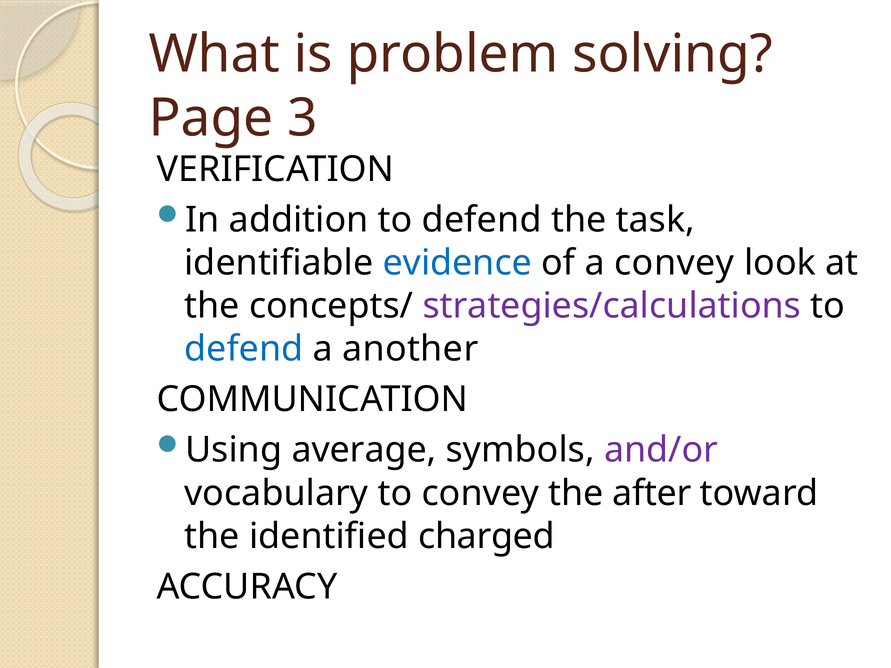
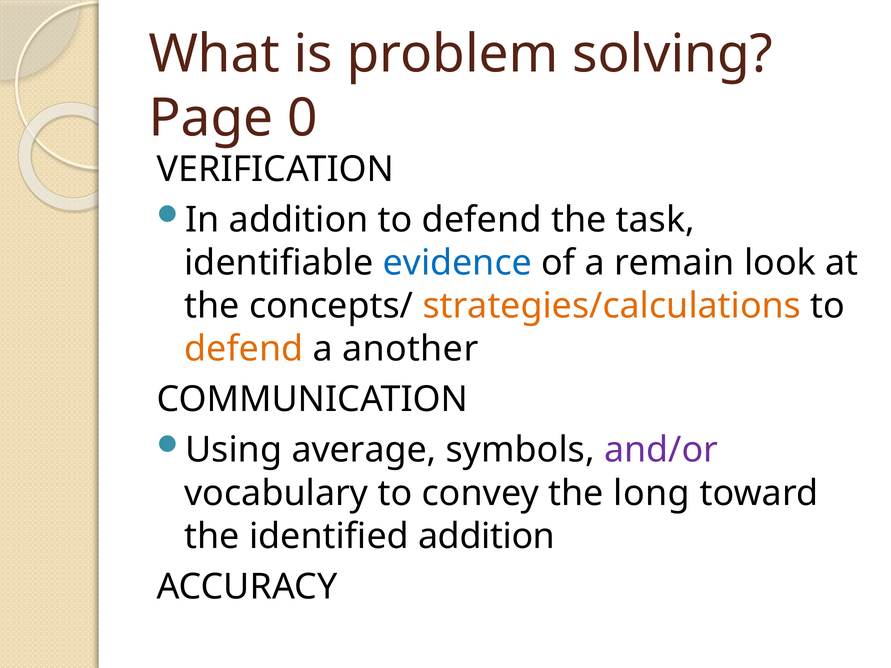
3: 3 -> 0 (302, 118)
a convey: convey -> remain (674, 263)
strategies/calculations colour: purple -> orange (612, 306)
defend colour: blue -> orange (244, 349)
after: after -> long (652, 493)
identified charged: charged -> addition (487, 536)
